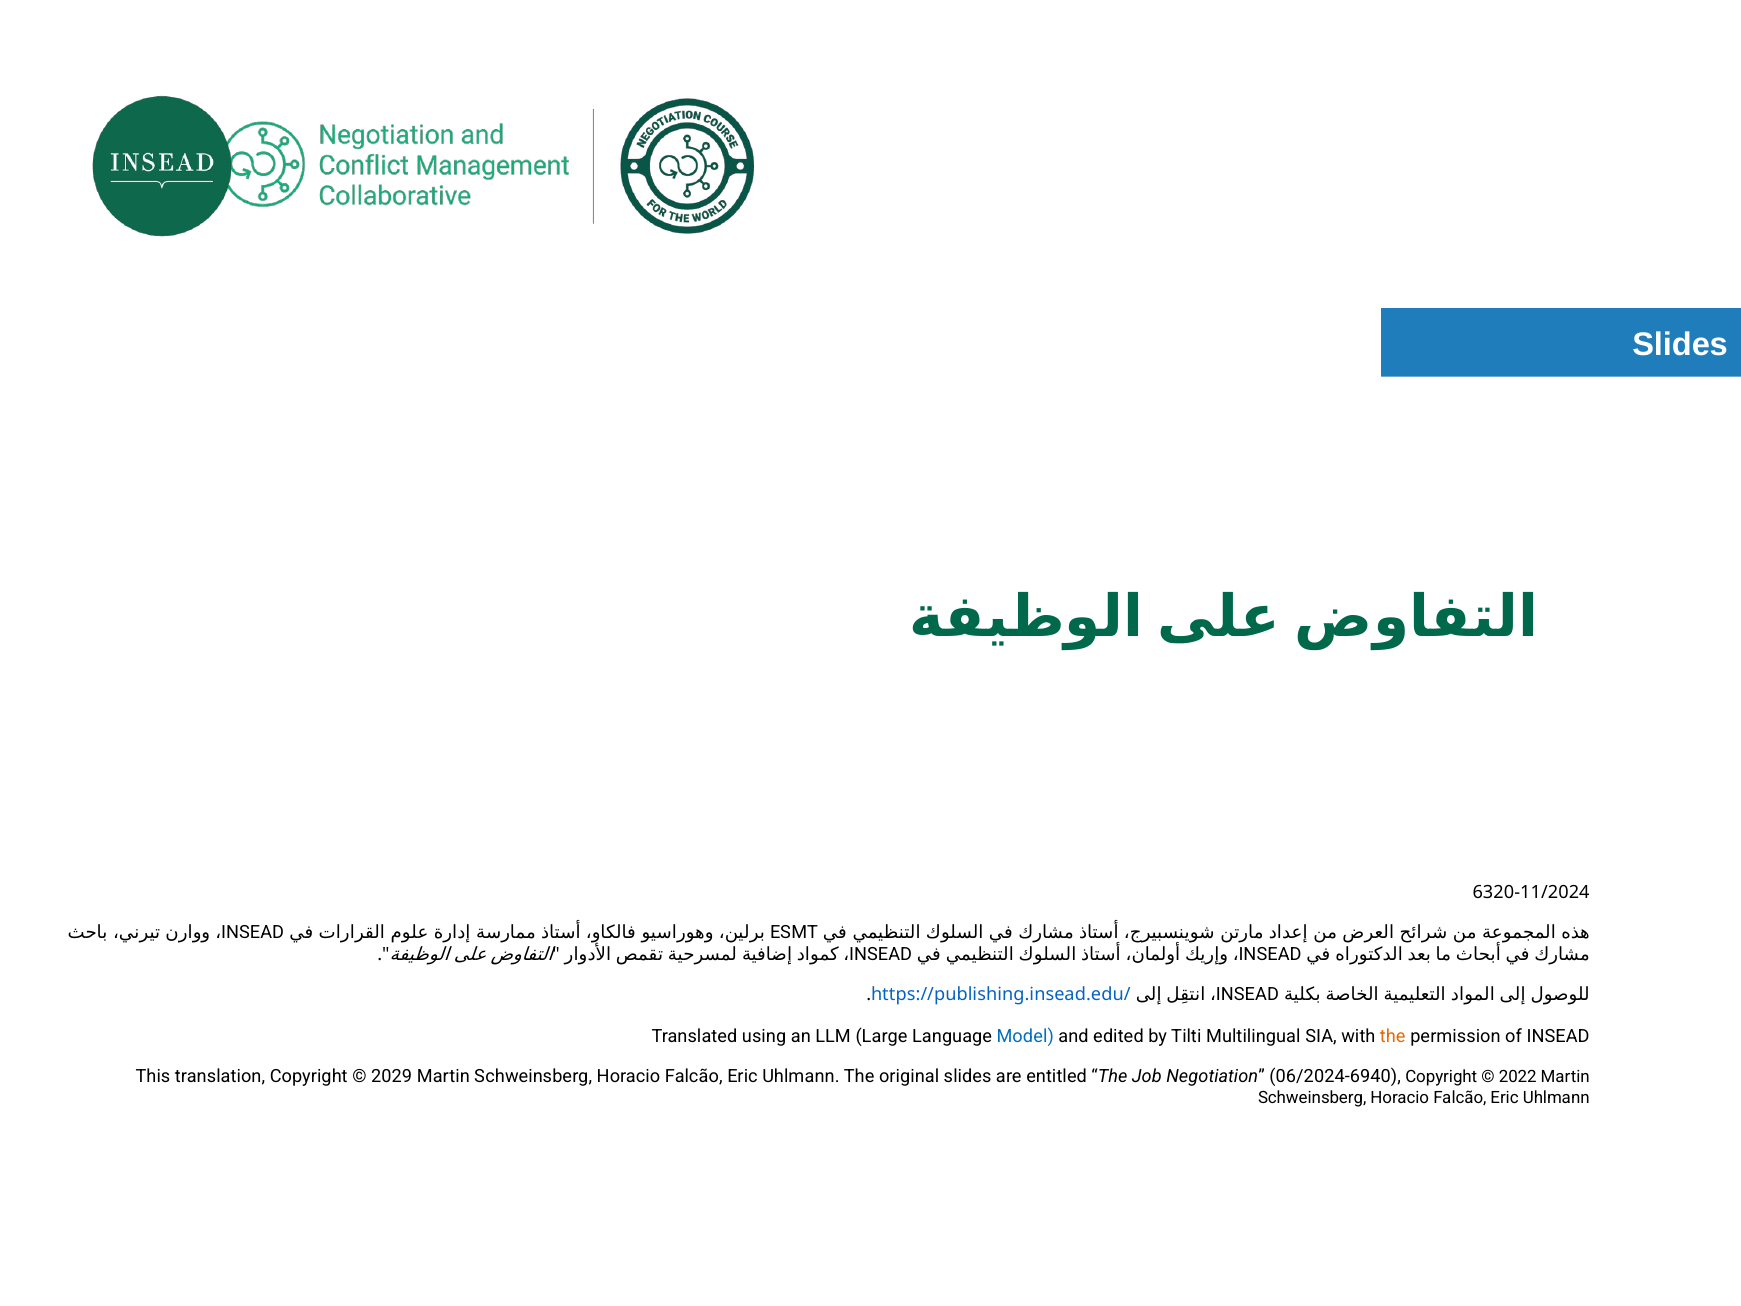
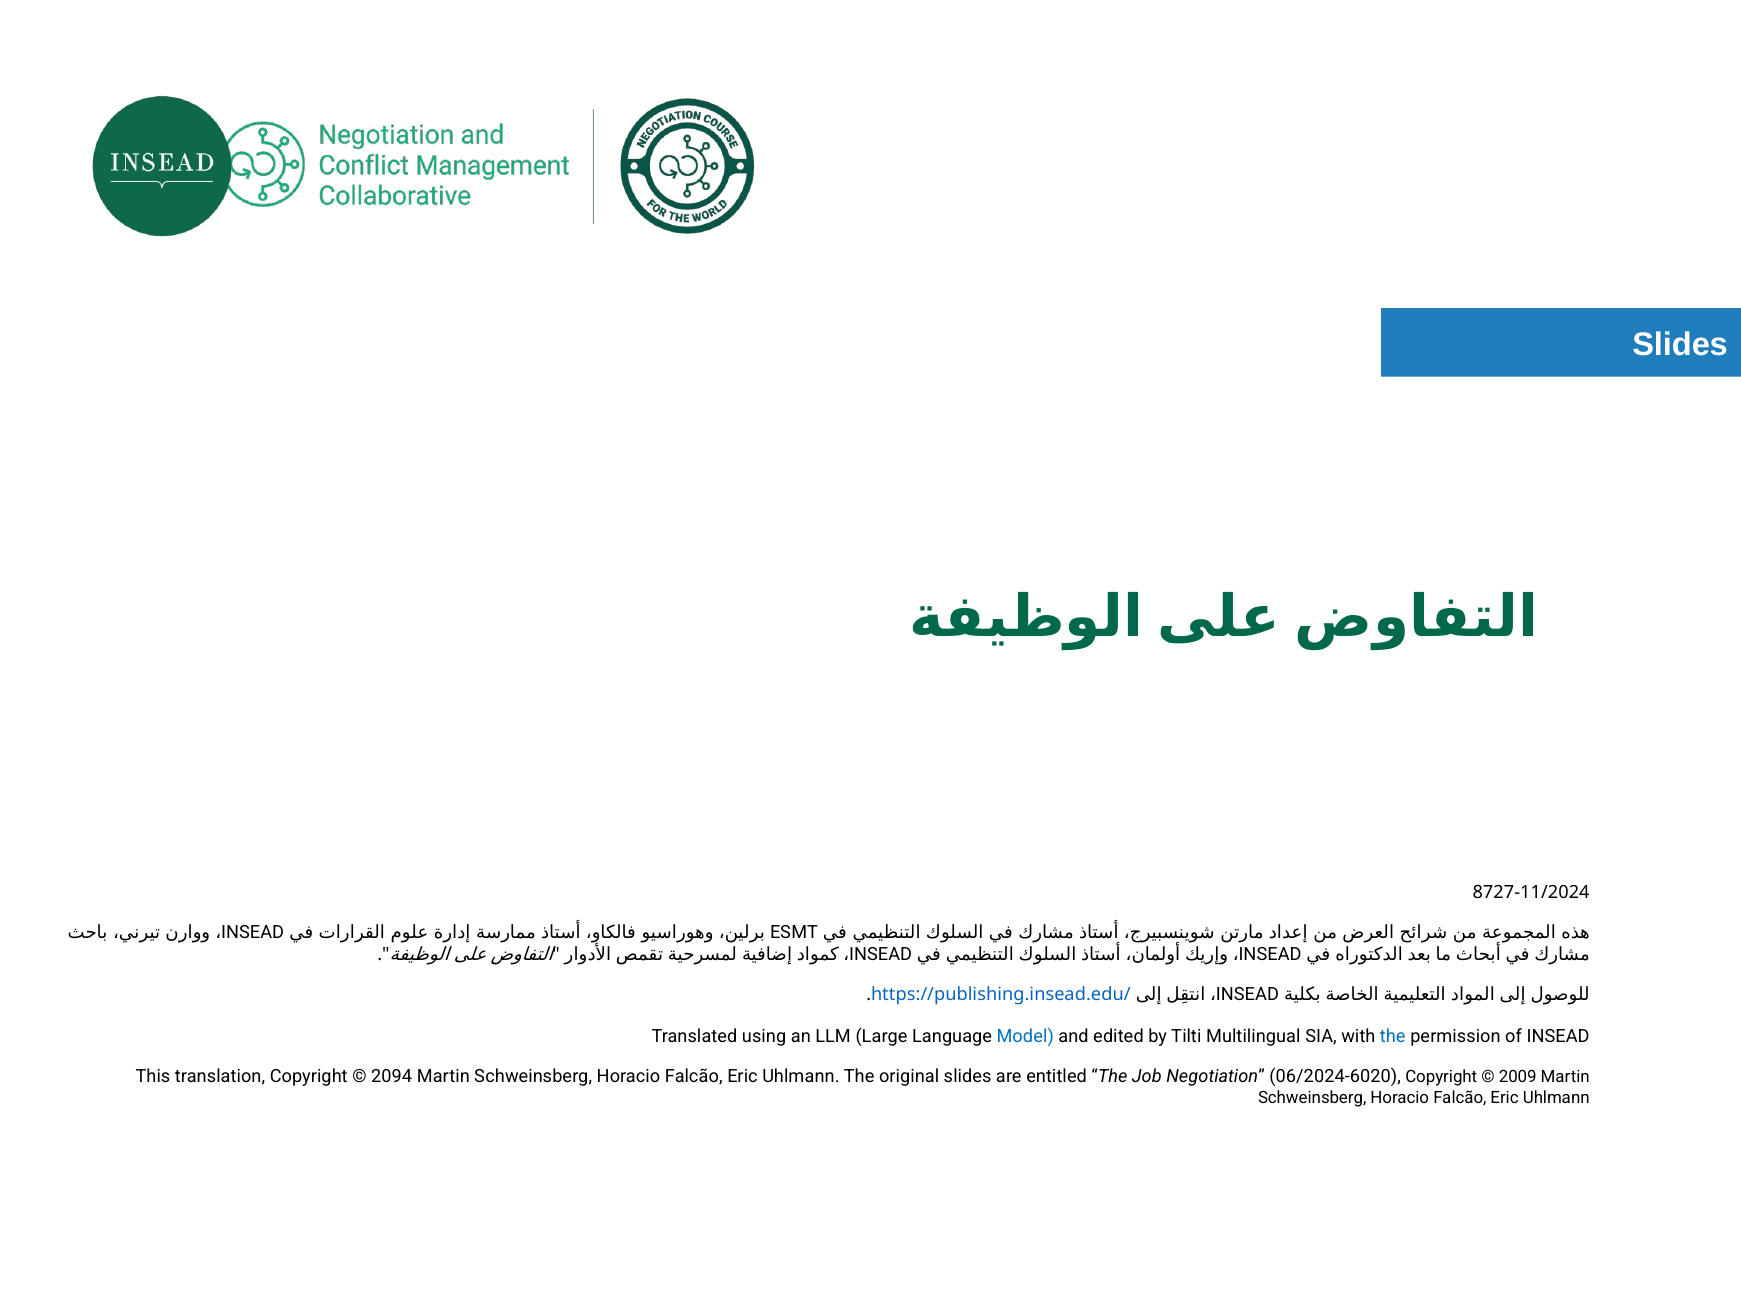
6320-11/2024: 6320-11/2024 -> 8727-11/2024 (1531, 892)
the colour: orange -> blue (1393, 1037)
2029: 2029 -> 2094 (392, 1077)
06/2024-6940: 06/2024-6940 -> 06/2024-6020 (1335, 1077)
2022: 2022 -> 2009 (1518, 1077)
